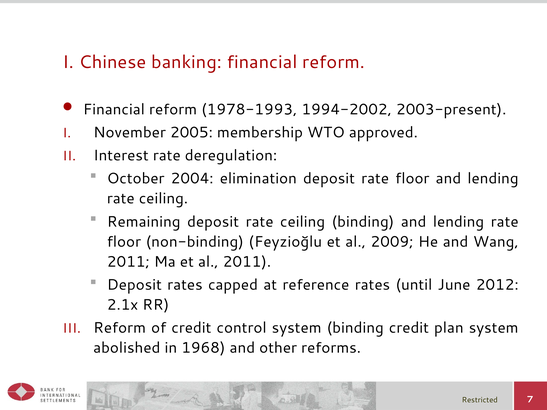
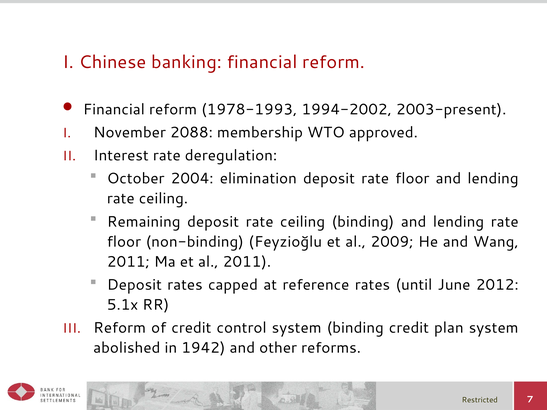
2005: 2005 -> 2088 (191, 133)
2.1x: 2.1x -> 5.1x (123, 305)
1968: 1968 -> 1942 (203, 348)
